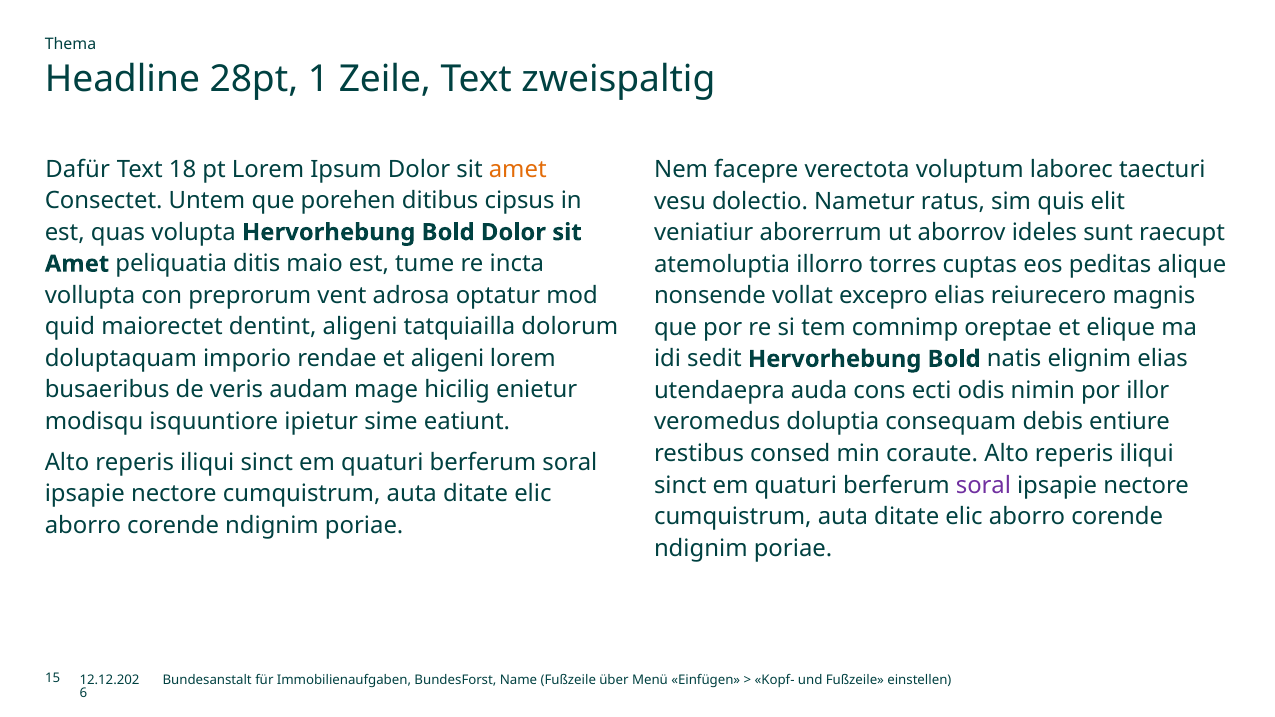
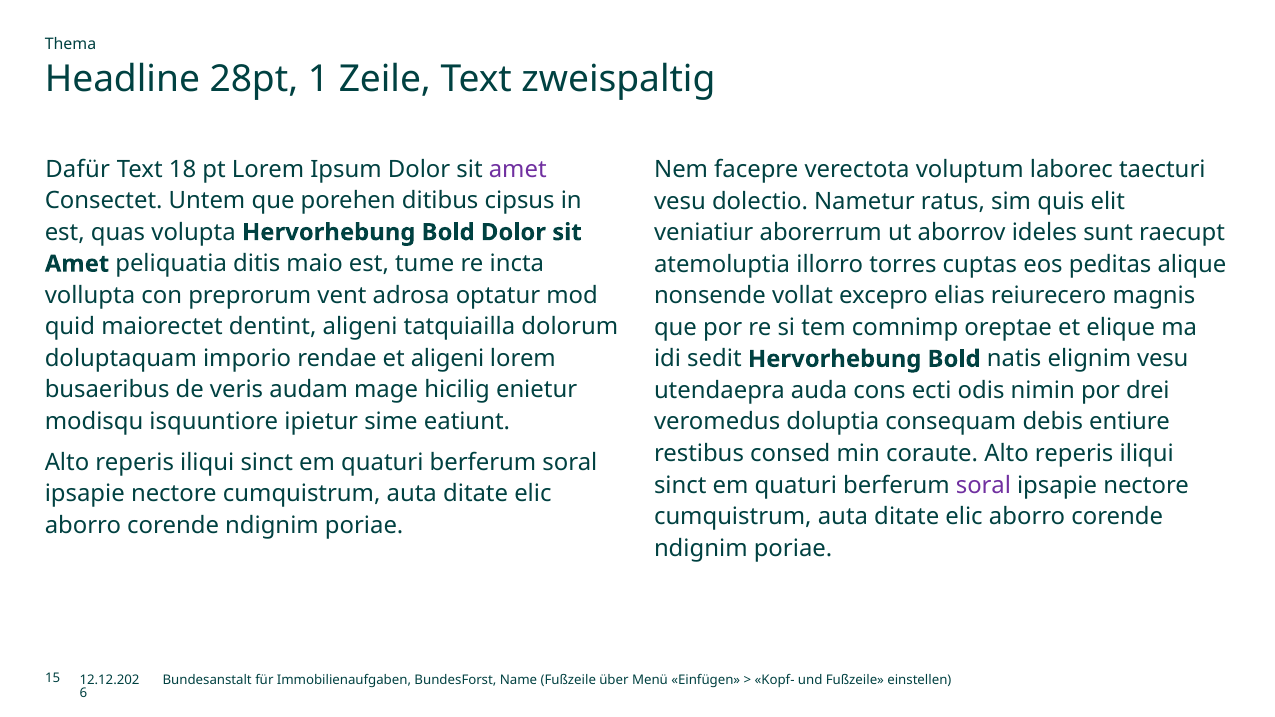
amet colour: orange -> purple (518, 169)
elignim elias: elias -> vesu (1163, 359)
illor: illor -> drei (1148, 391)
